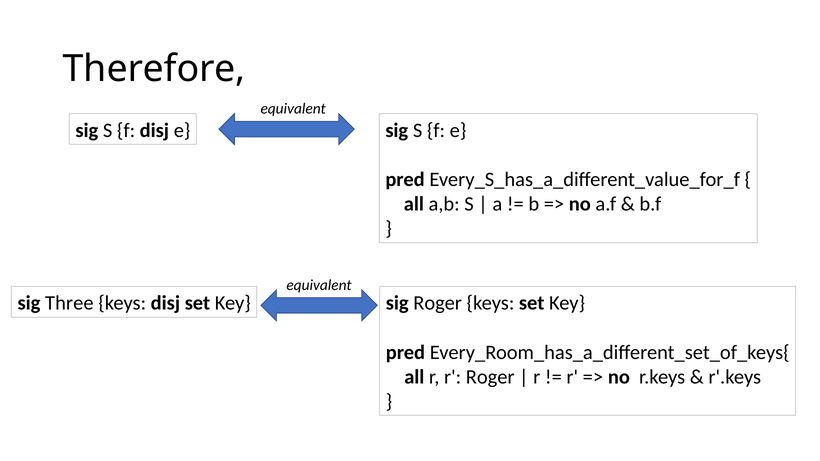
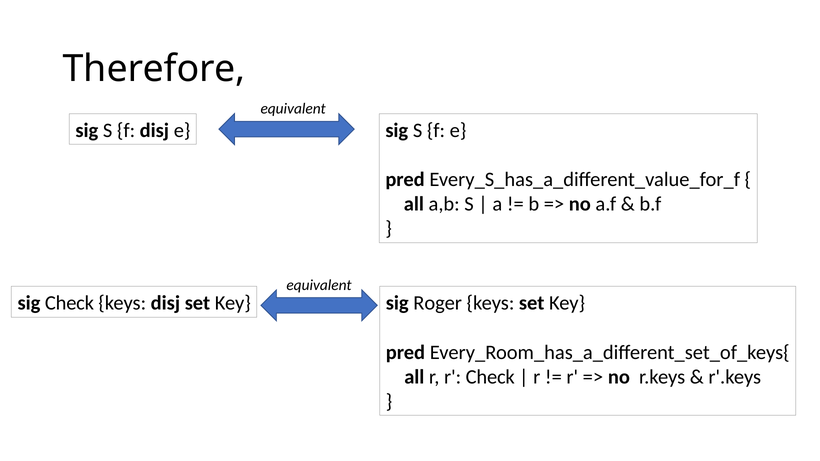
sig Three: Three -> Check (69, 303)
r Roger: Roger -> Check (490, 377)
